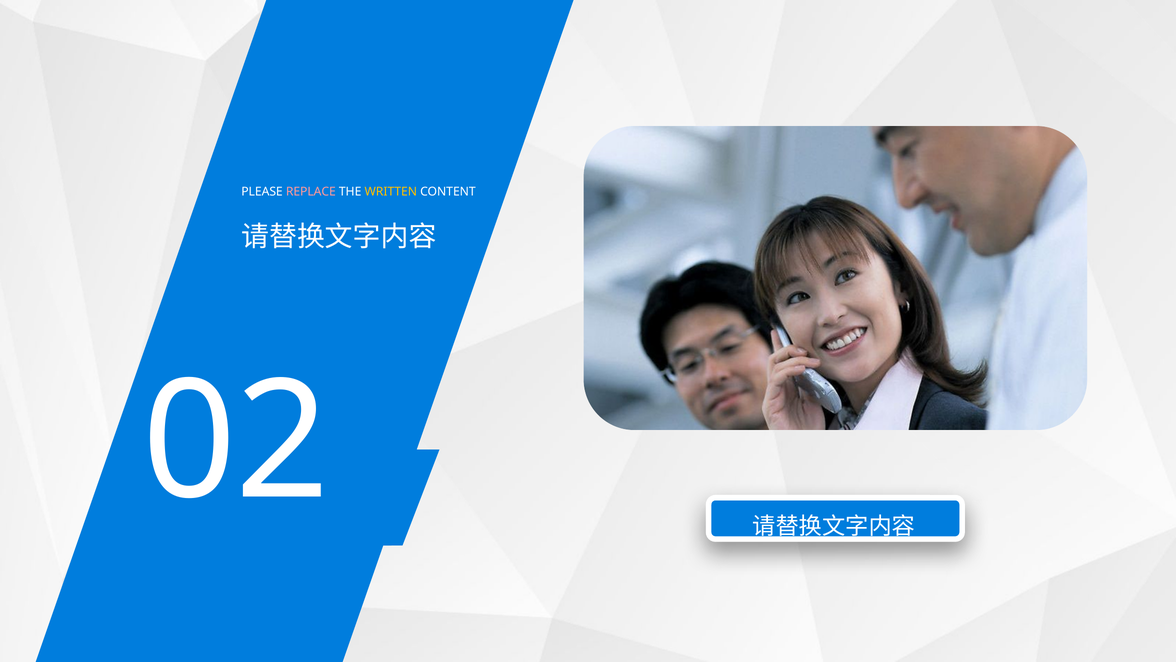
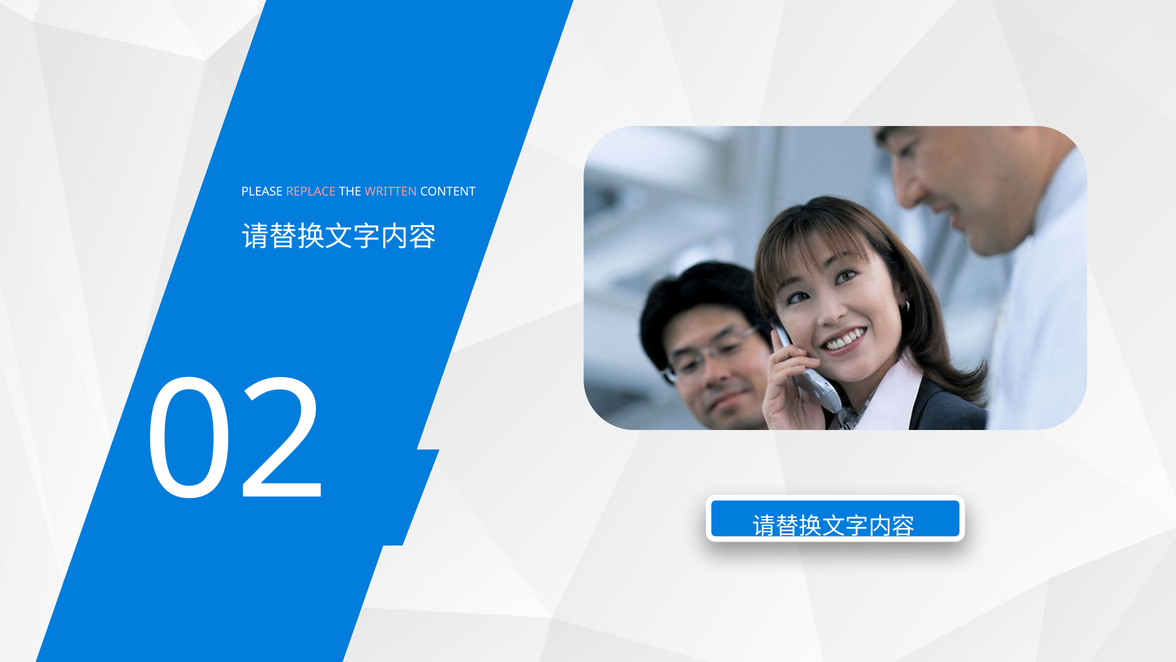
WRITTEN colour: yellow -> pink (391, 192)
